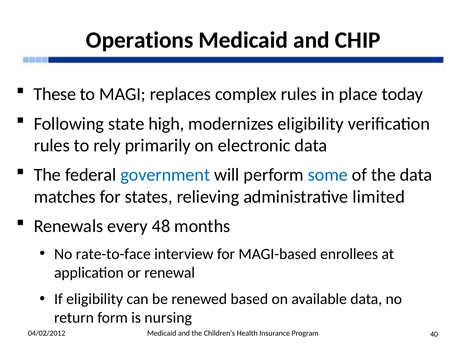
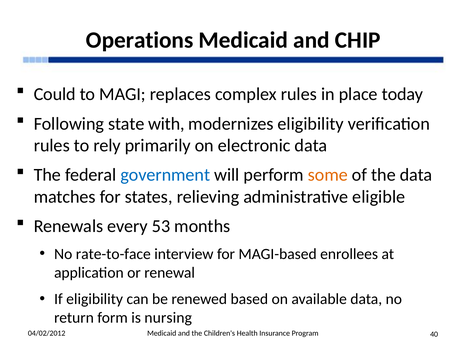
These: These -> Could (55, 94)
high: high -> with (166, 124)
some colour: blue -> orange (328, 175)
limited: limited -> eligible (379, 196)
48: 48 -> 53 (161, 226)
